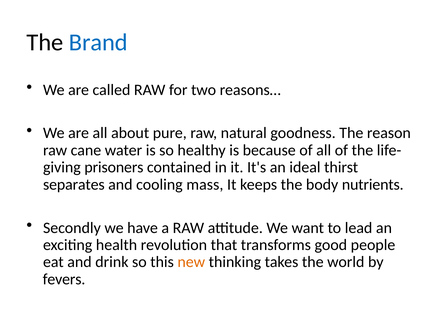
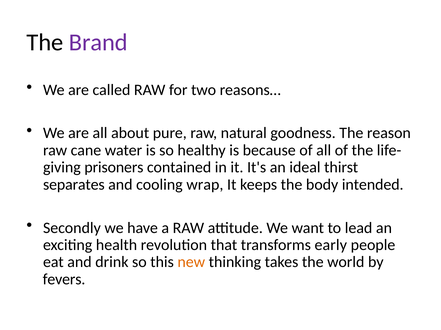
Brand colour: blue -> purple (98, 43)
mass: mass -> wrap (205, 185)
nutrients: nutrients -> intended (373, 185)
good: good -> early (331, 245)
